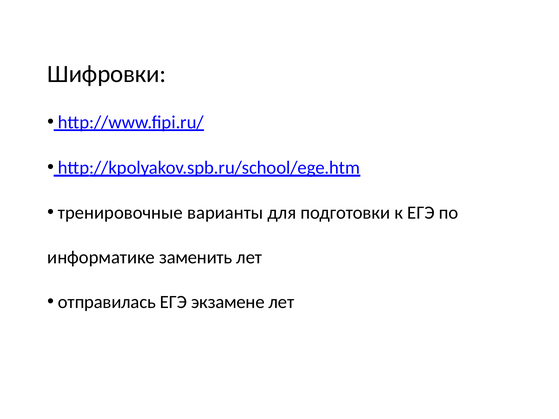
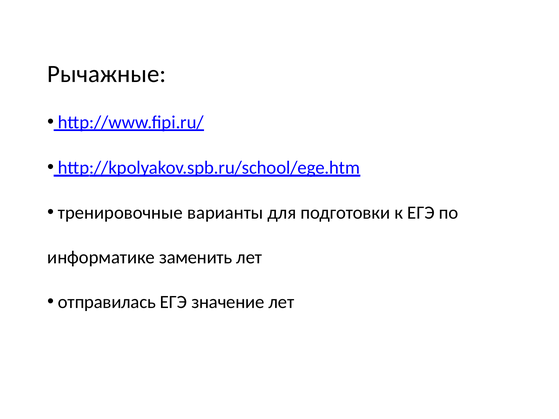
Шифровки: Шифровки -> Рычажные (107, 74)
экзамене: экзамене -> значение (228, 302)
